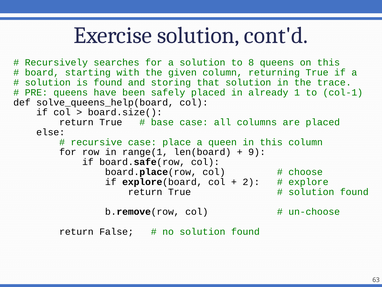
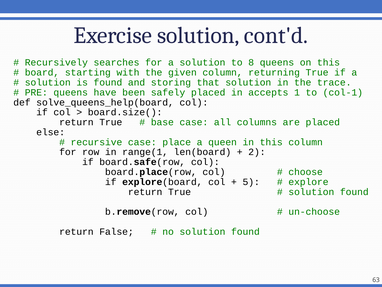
already: already -> accepts (268, 92)
9: 9 -> 2 (257, 152)
2: 2 -> 5 (251, 182)
